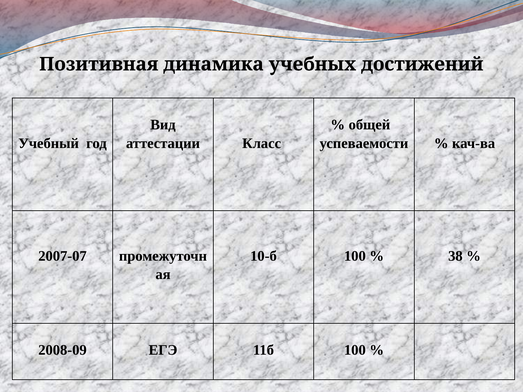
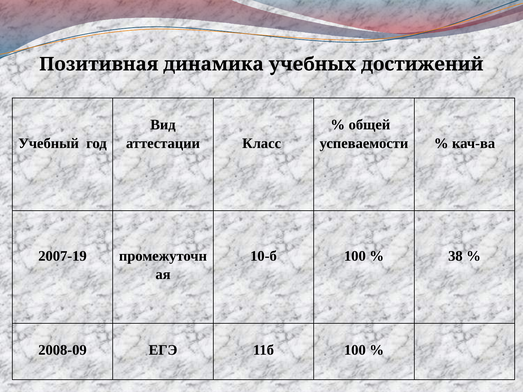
2007-07: 2007-07 -> 2007-19 (63, 256)
